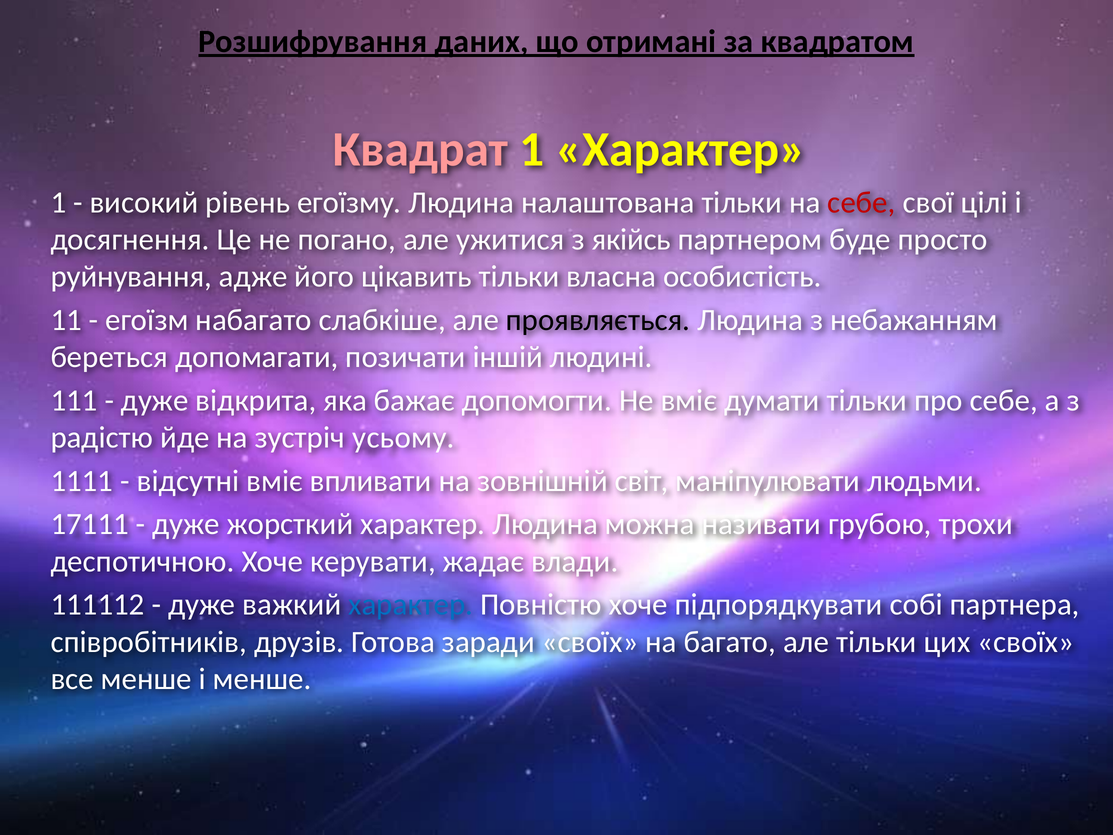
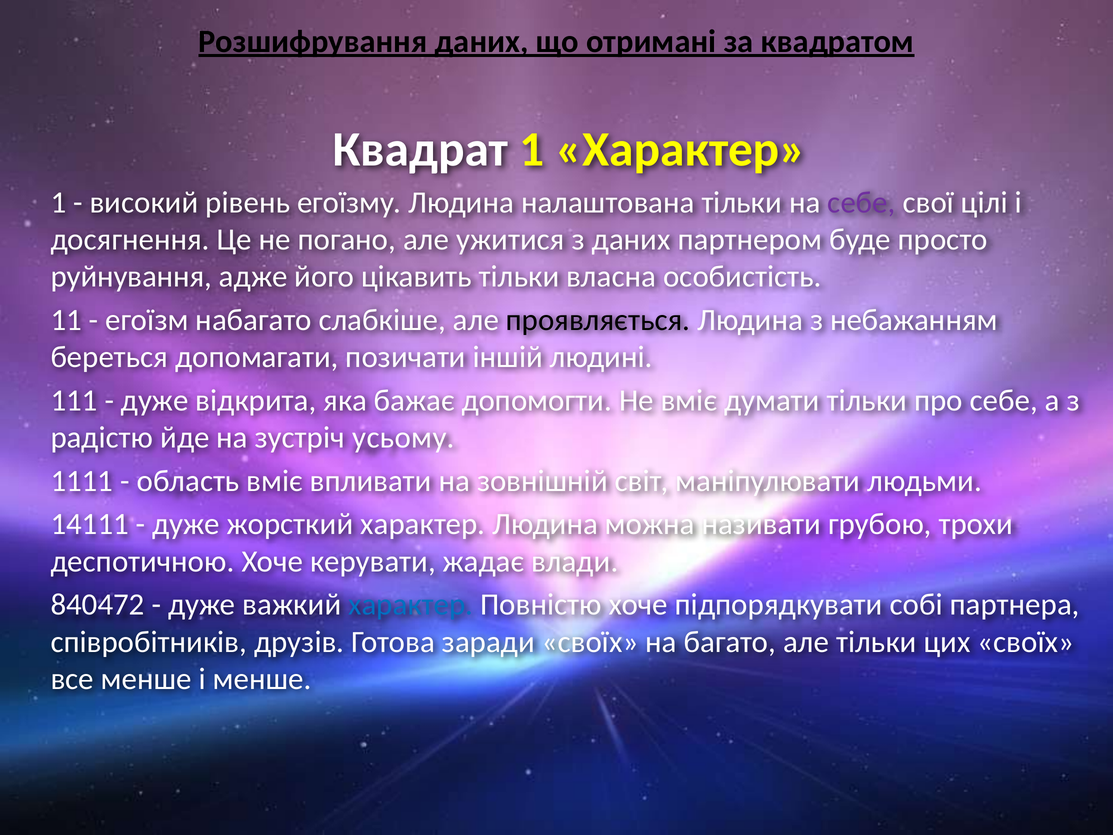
Квадрат colour: pink -> white (420, 149)
себе colour: red -> purple (862, 202)
з якійсь: якійсь -> даних (631, 240)
відсутні: відсутні -> область (188, 481)
17111: 17111 -> 14111 (90, 524)
111112: 111112 -> 840472 (98, 604)
